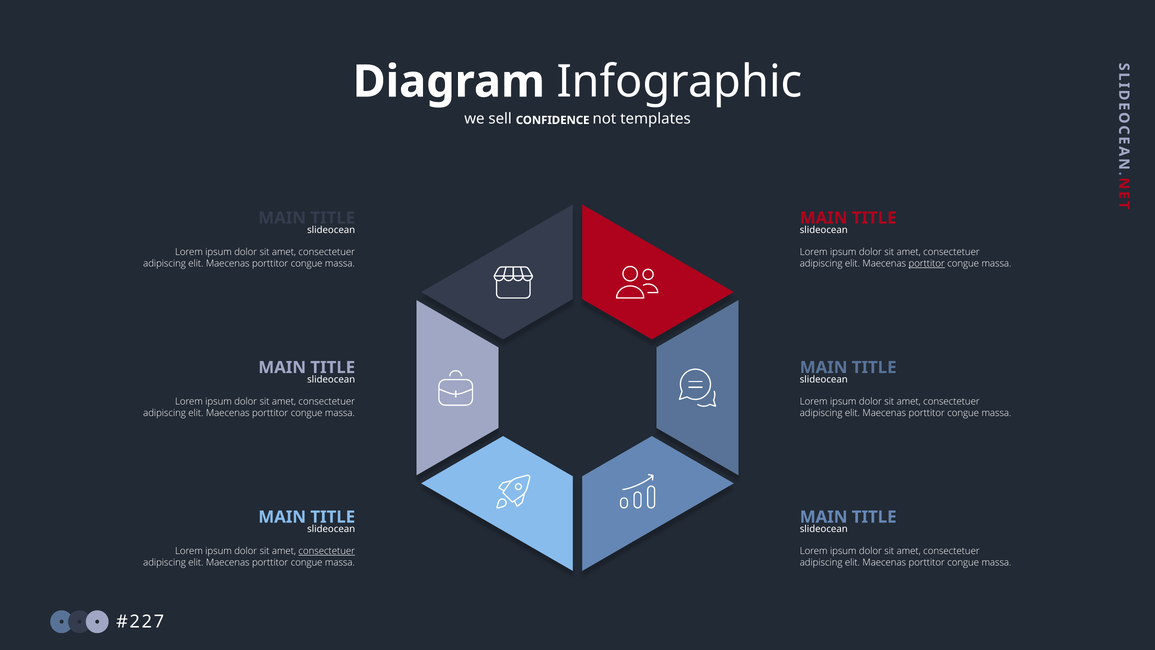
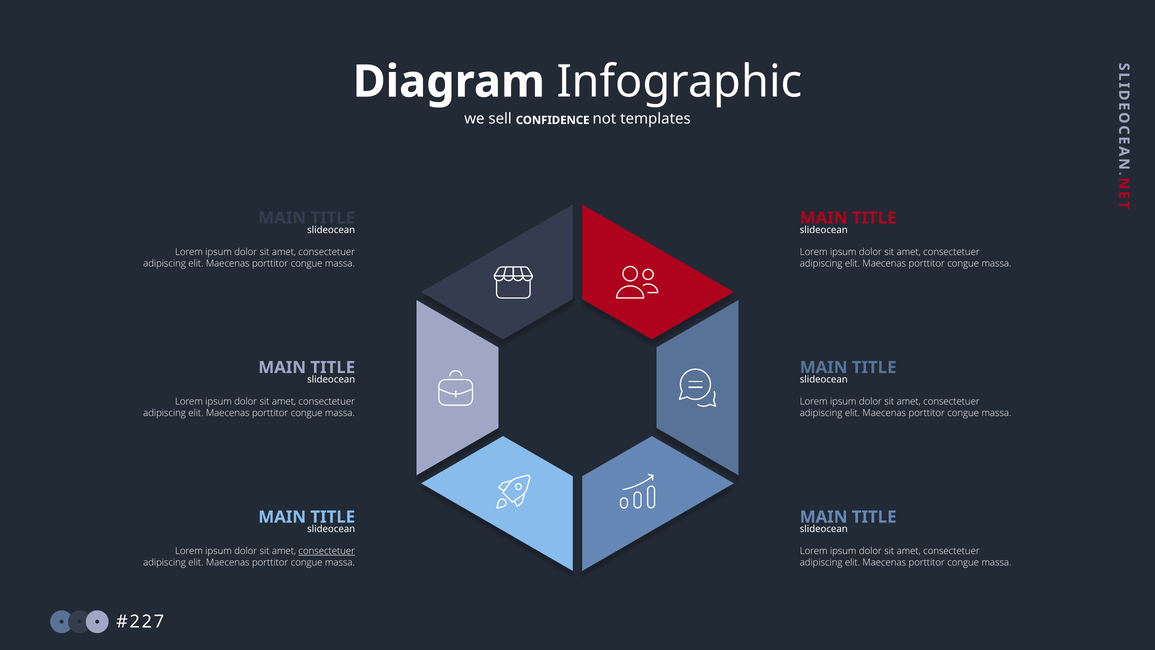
porttitor underline: present -> none (927, 263)
